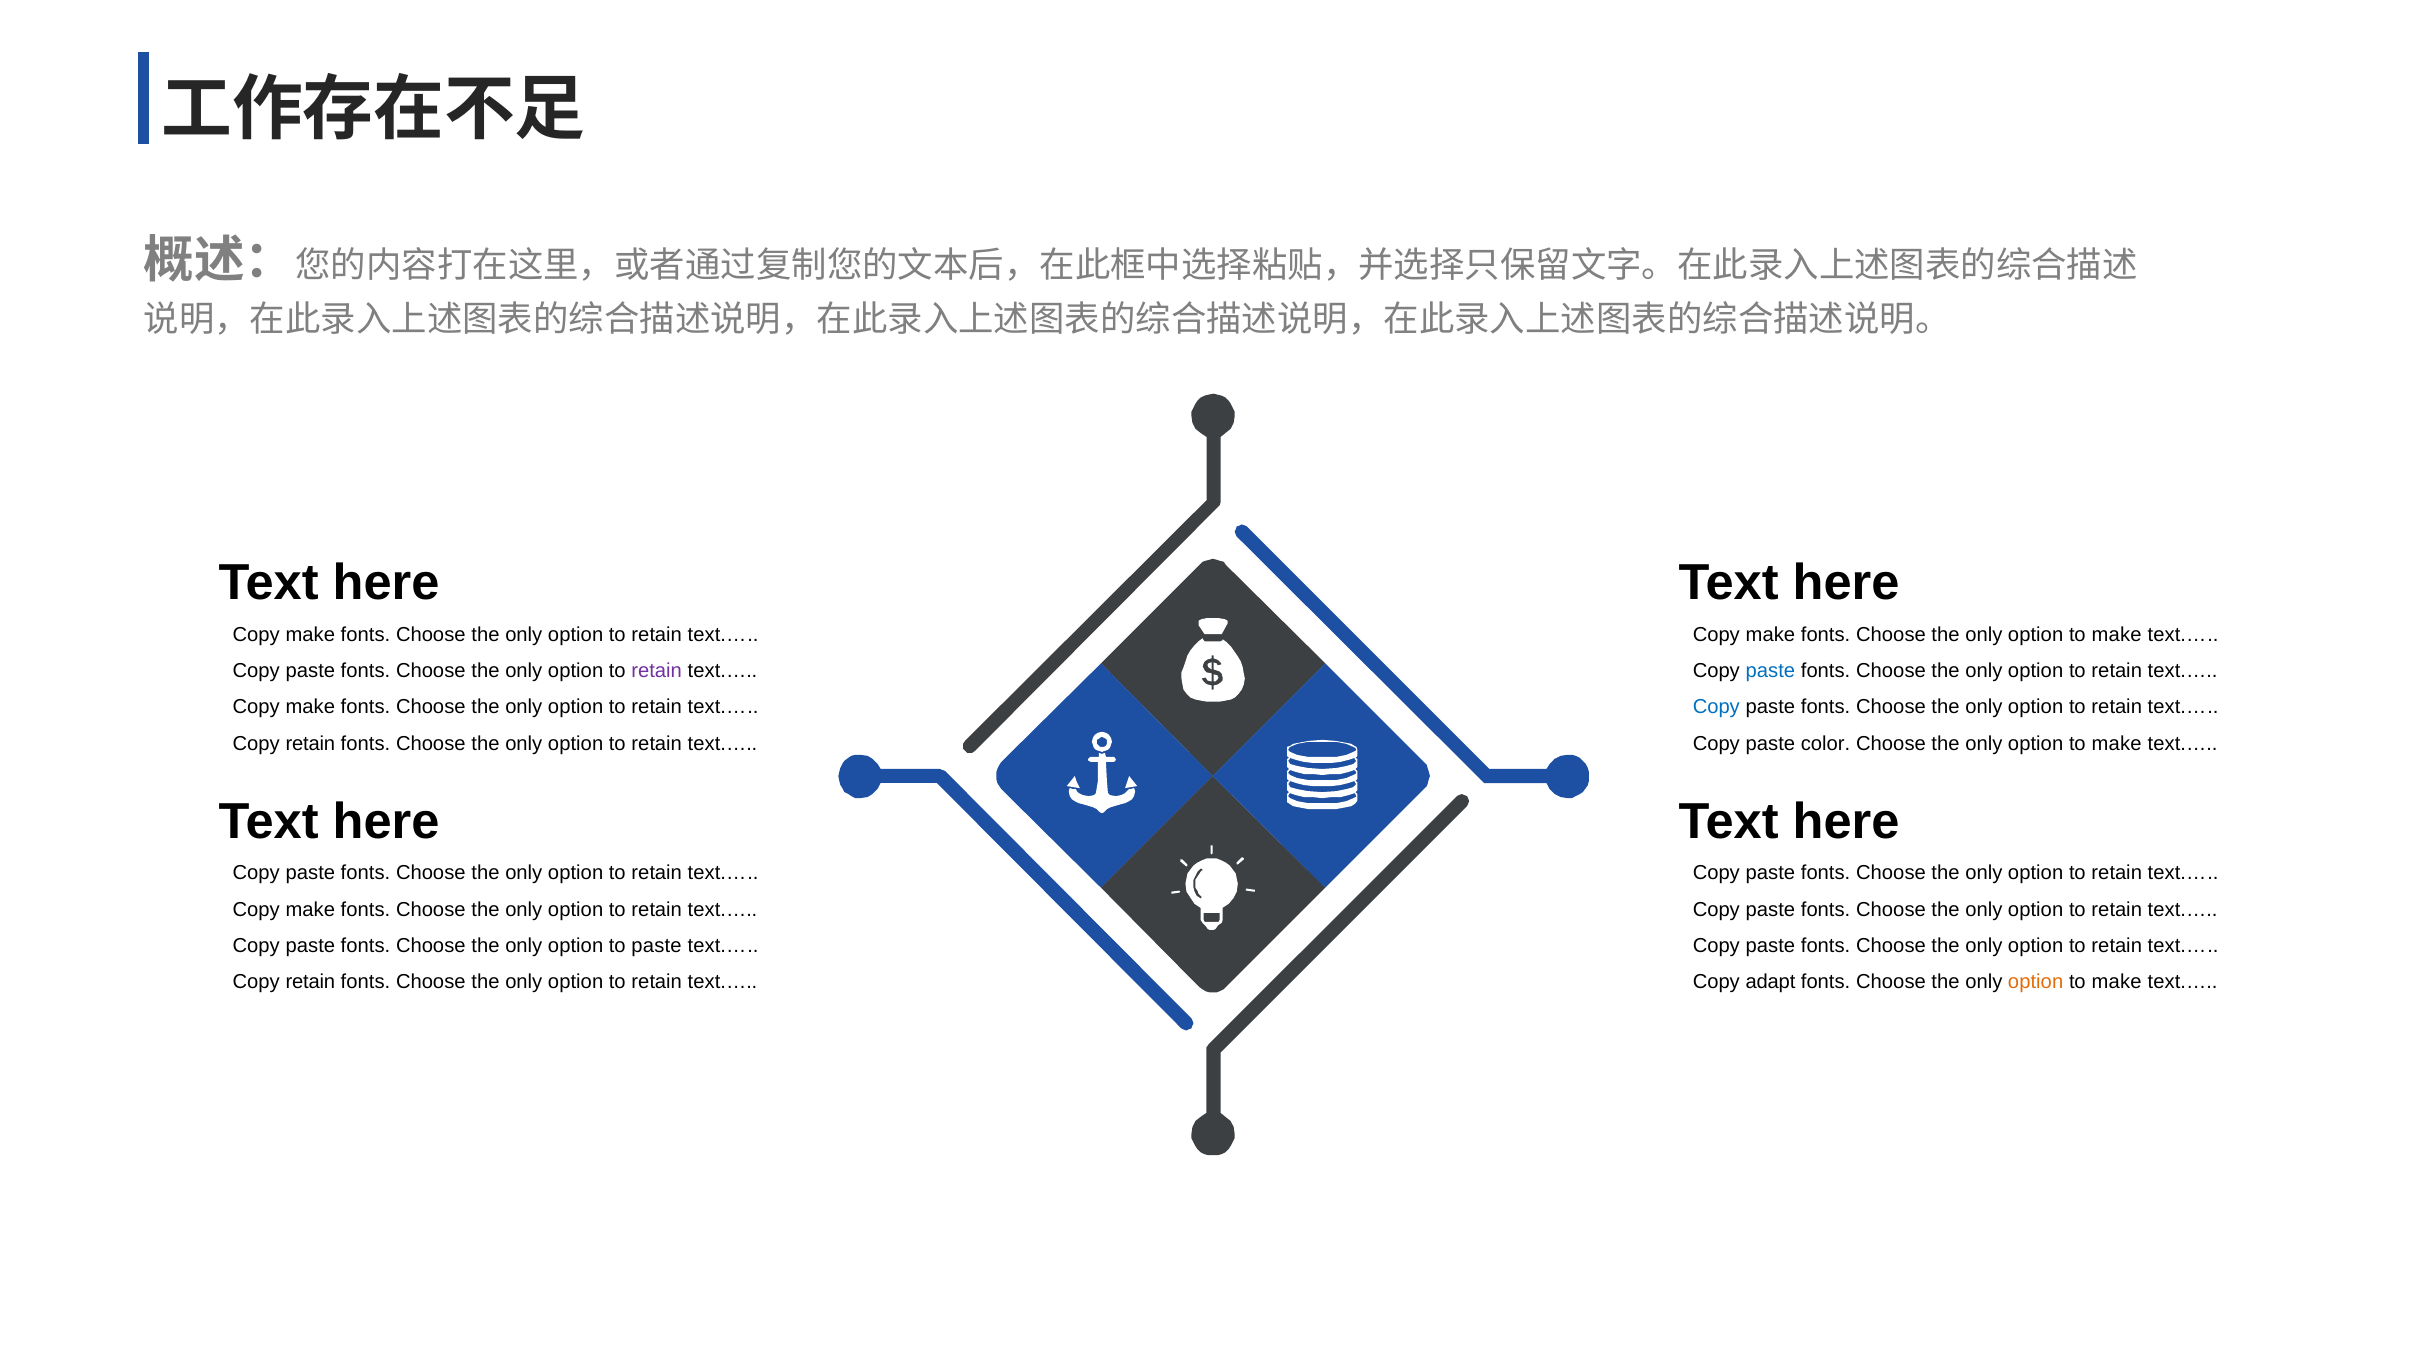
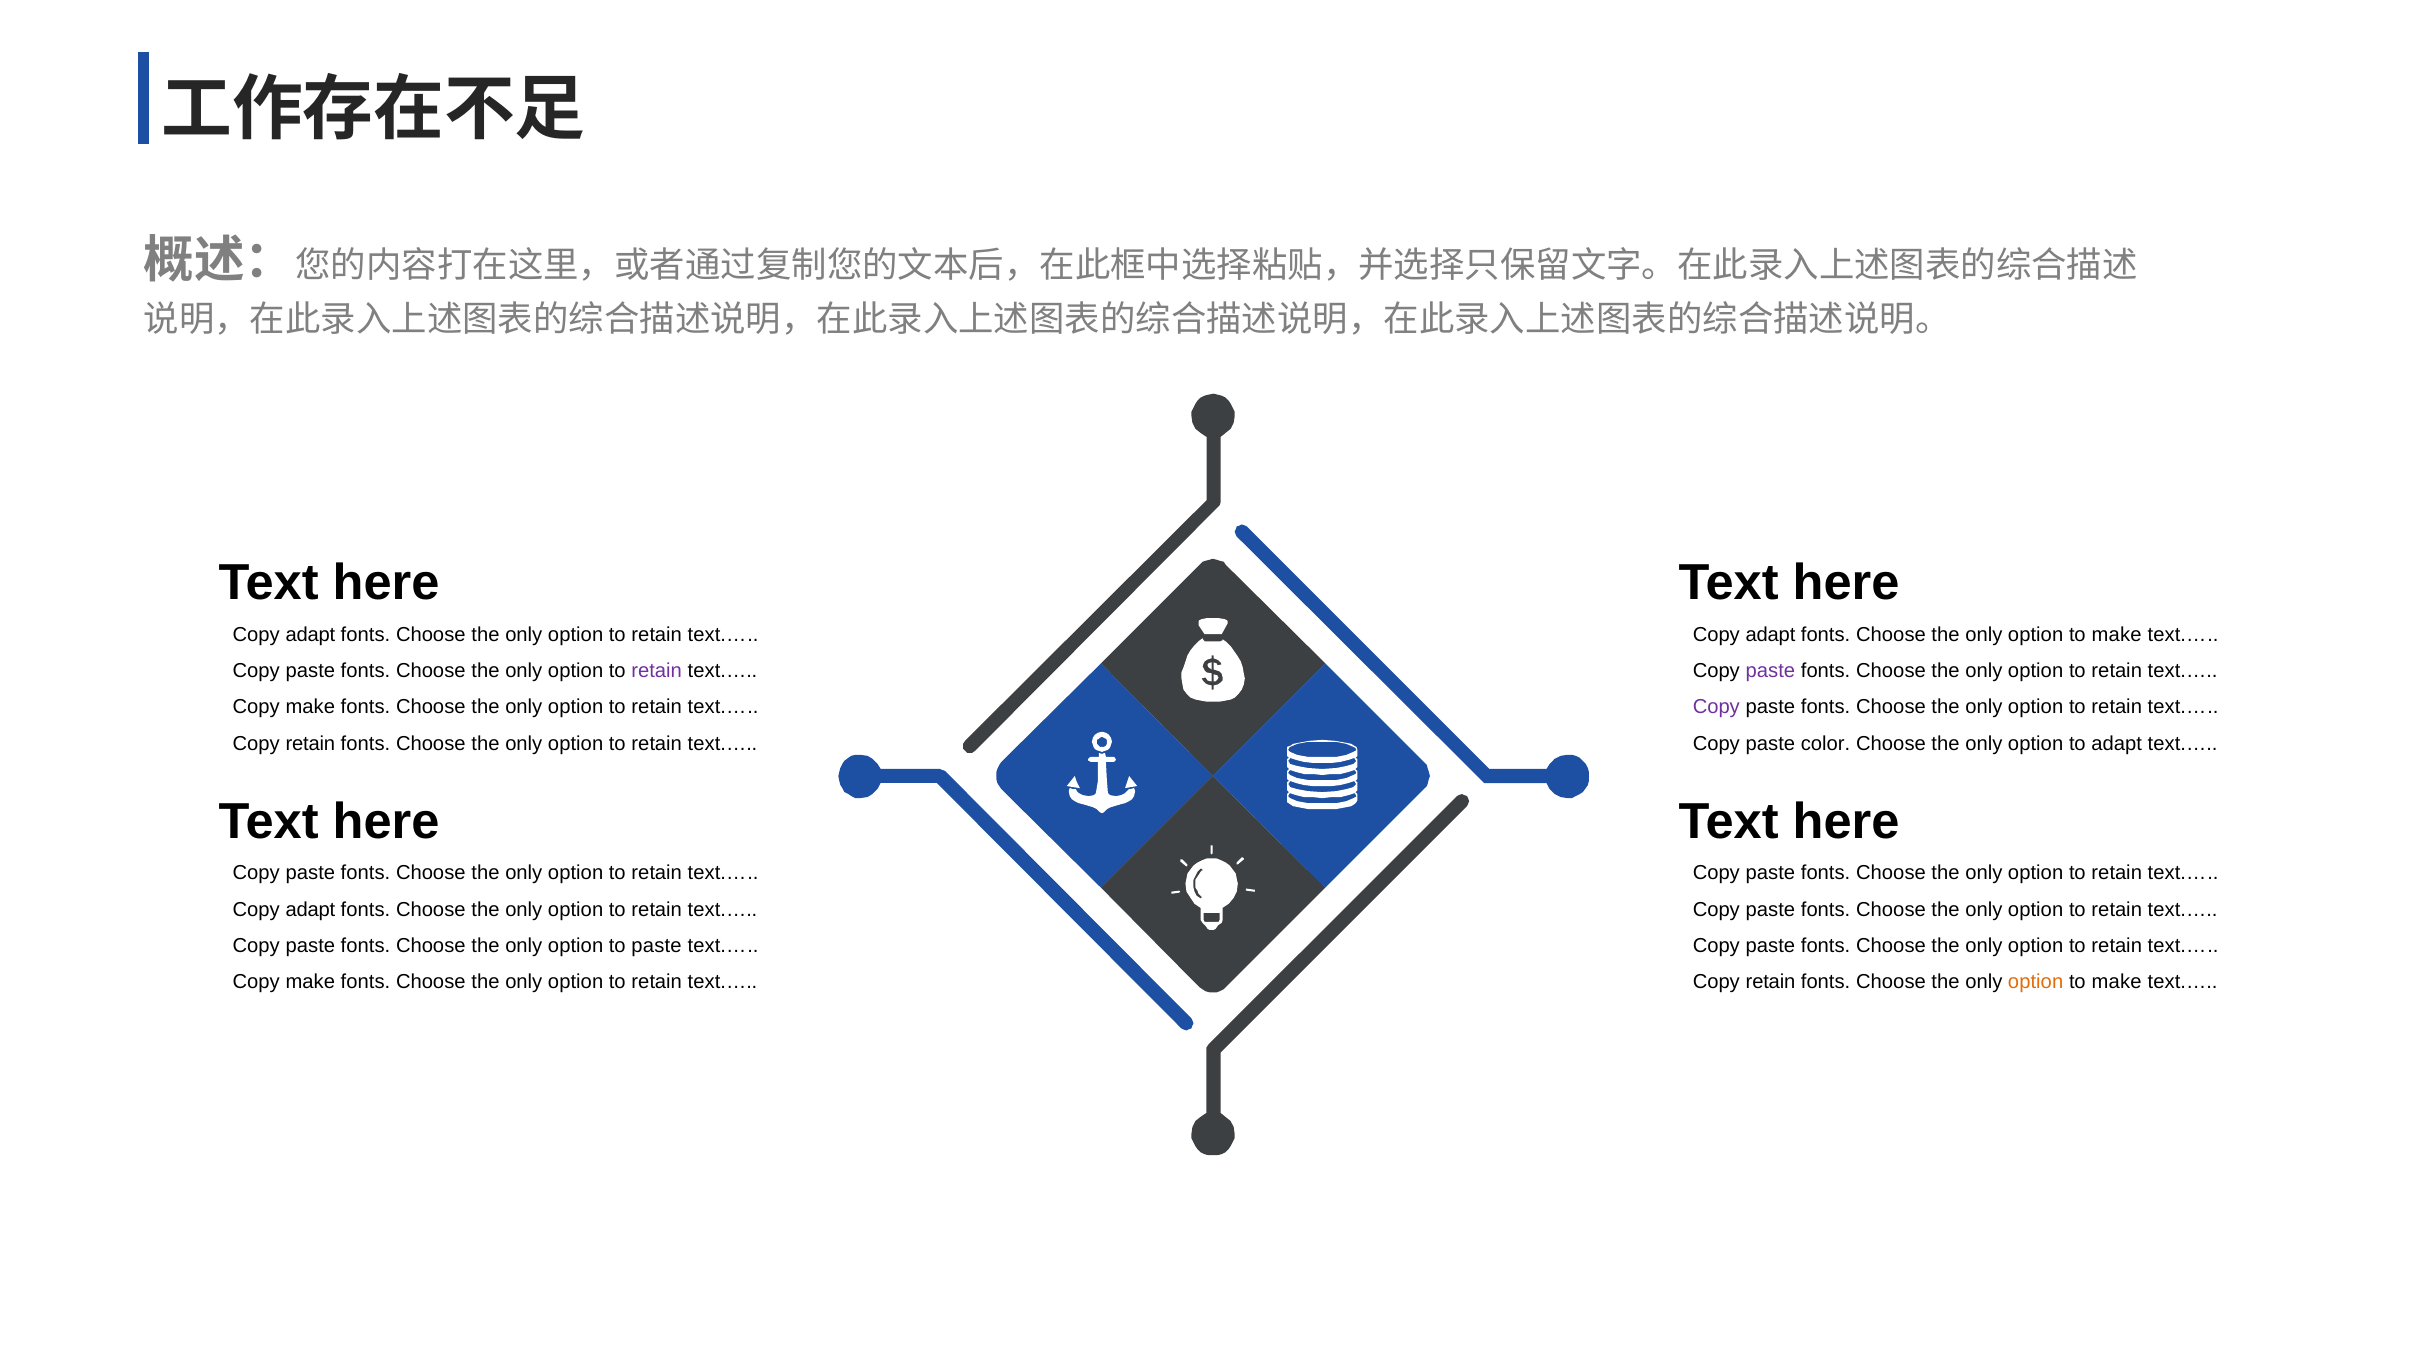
make: make -> adapt (310, 634)
make: make -> adapt (1771, 634)
paste colour: blue -> purple (1770, 671)
Copy colour: blue -> purple (1716, 707)
make: make -> adapt (2117, 743)
make: make -> adapt (310, 910)
retain: retain -> make (310, 982)
adapt: adapt -> retain (1771, 982)
